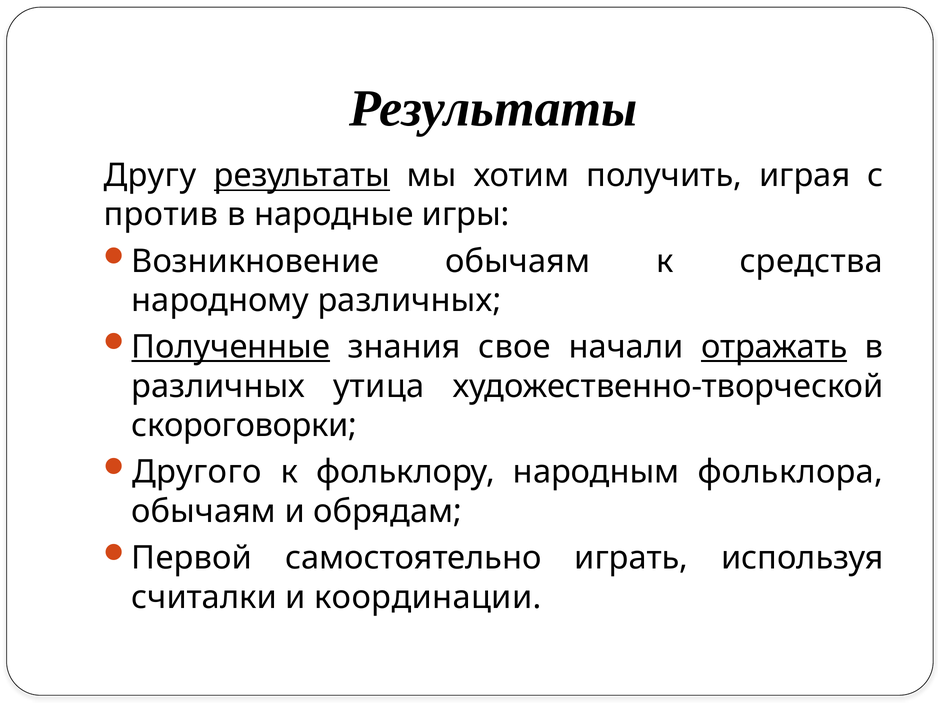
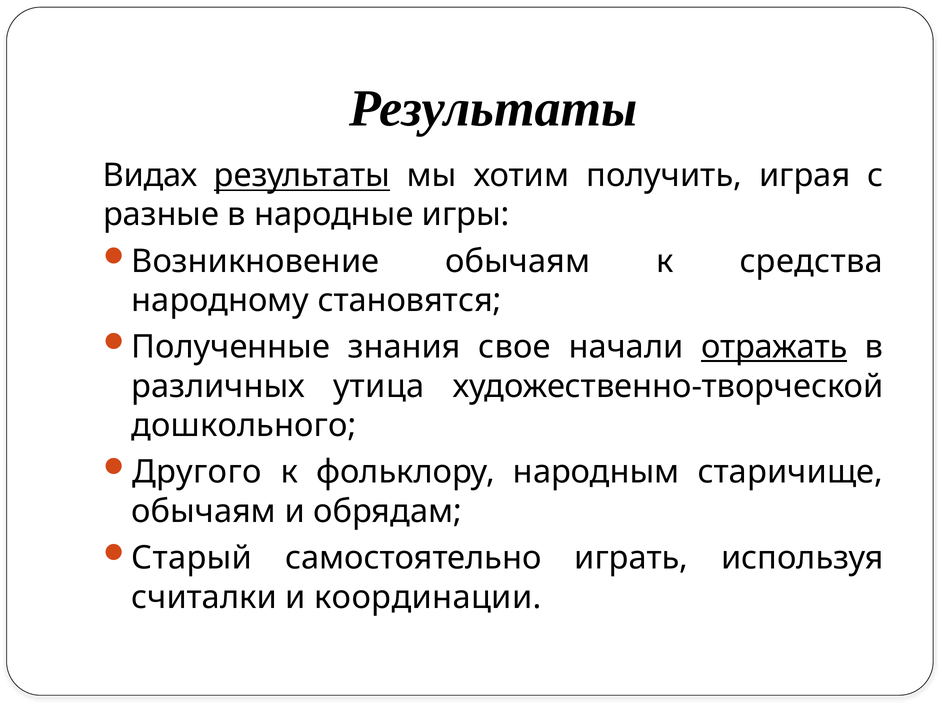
Другу: Другу -> Видах (150, 175)
против: против -> разные (161, 214)
народному различных: различных -> становятся (410, 300)
Полученные underline: present -> none (231, 347)
скороговорки: скороговорки -> дошкольного (244, 425)
фольклора: фольклора -> старичище (790, 472)
Первой: Первой -> Старый (192, 558)
